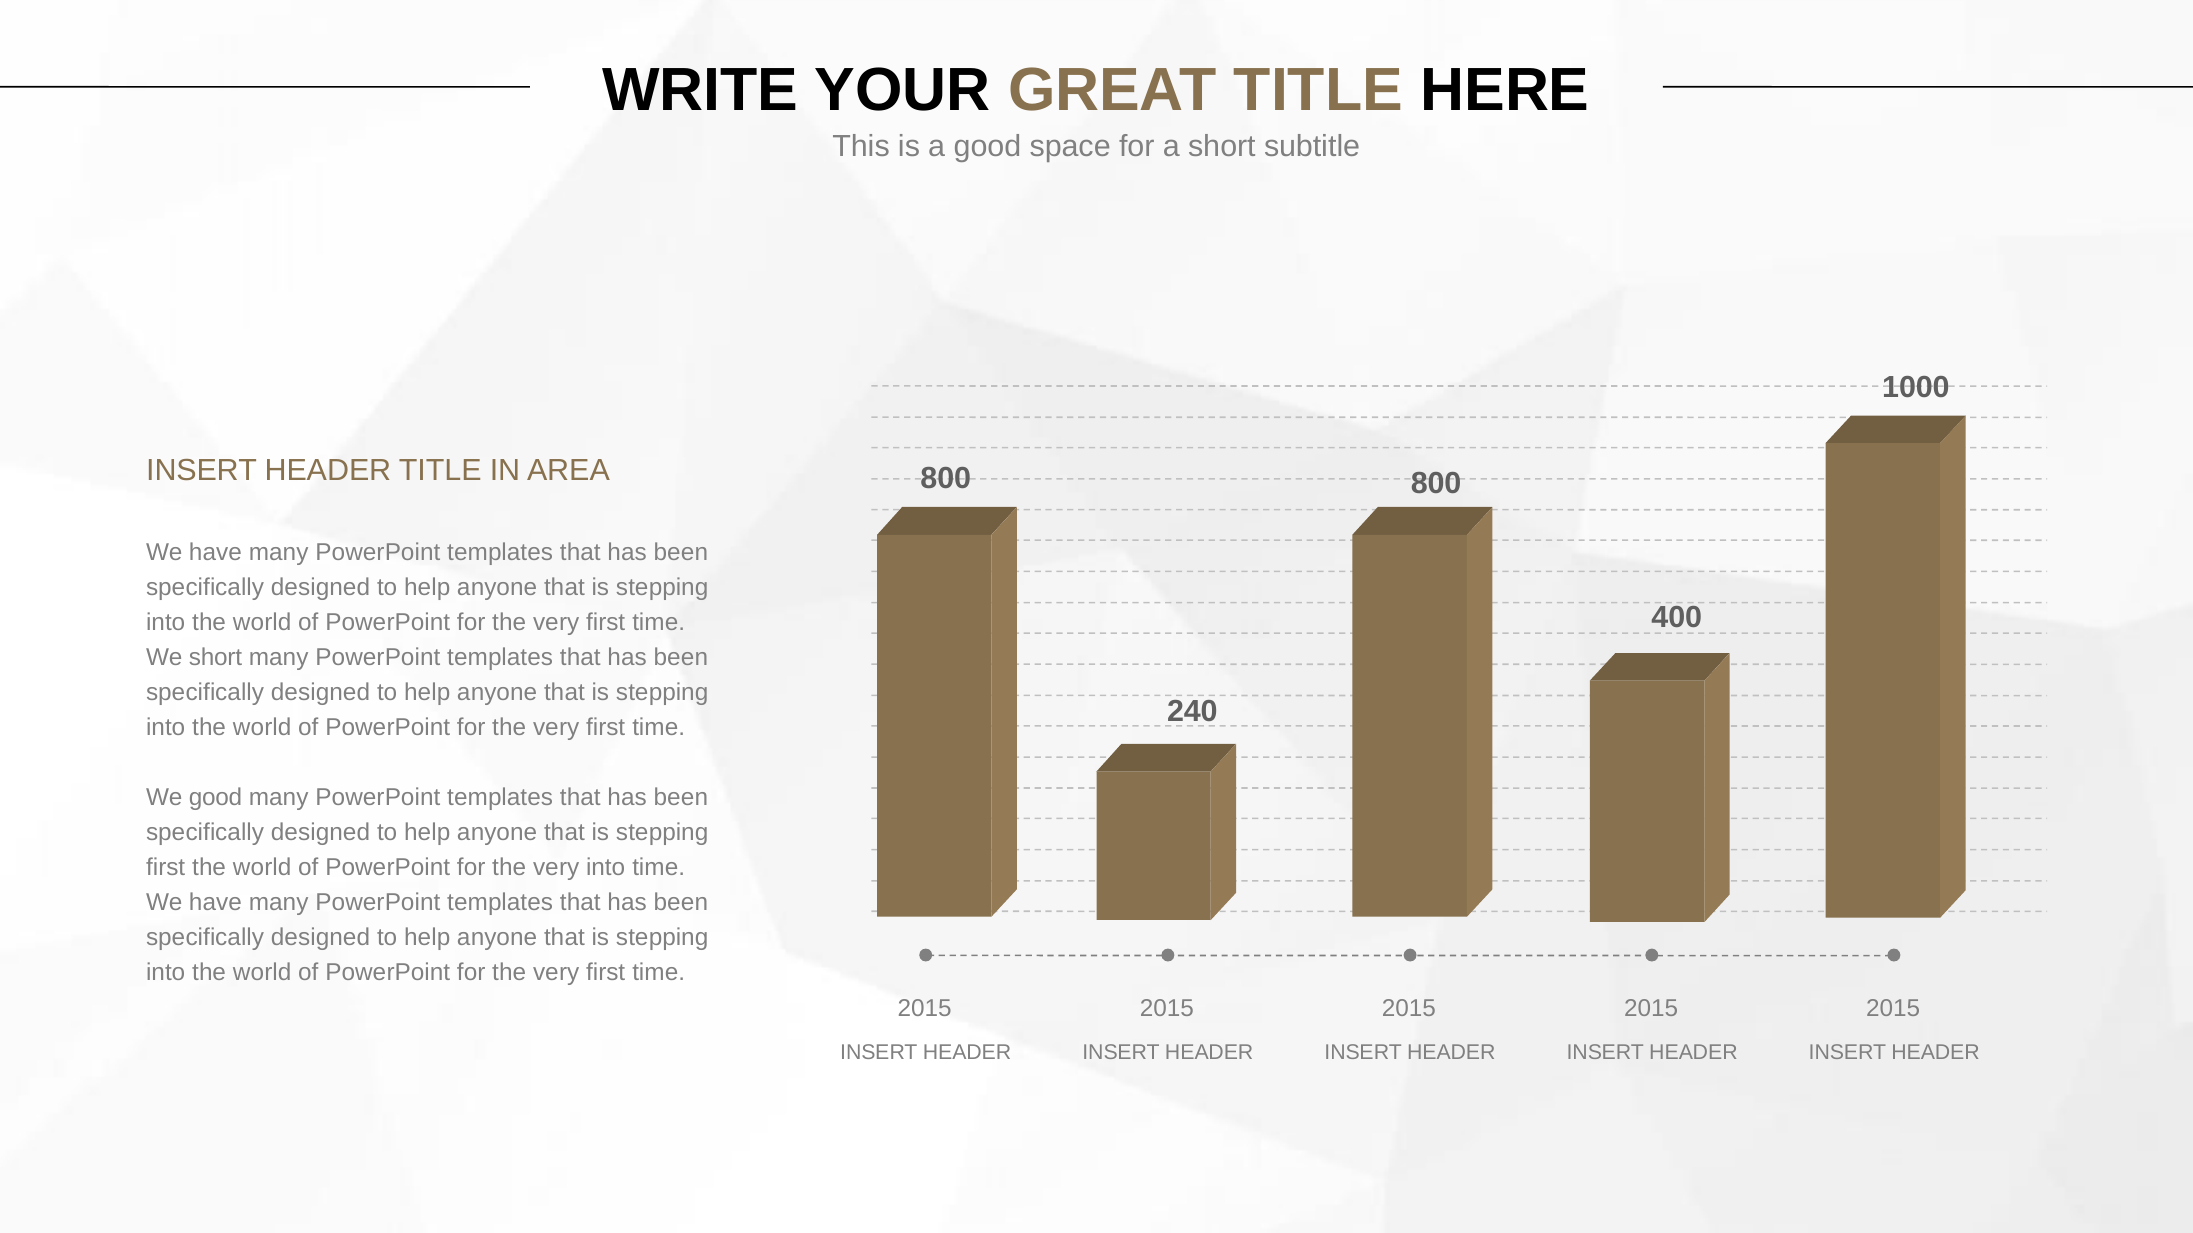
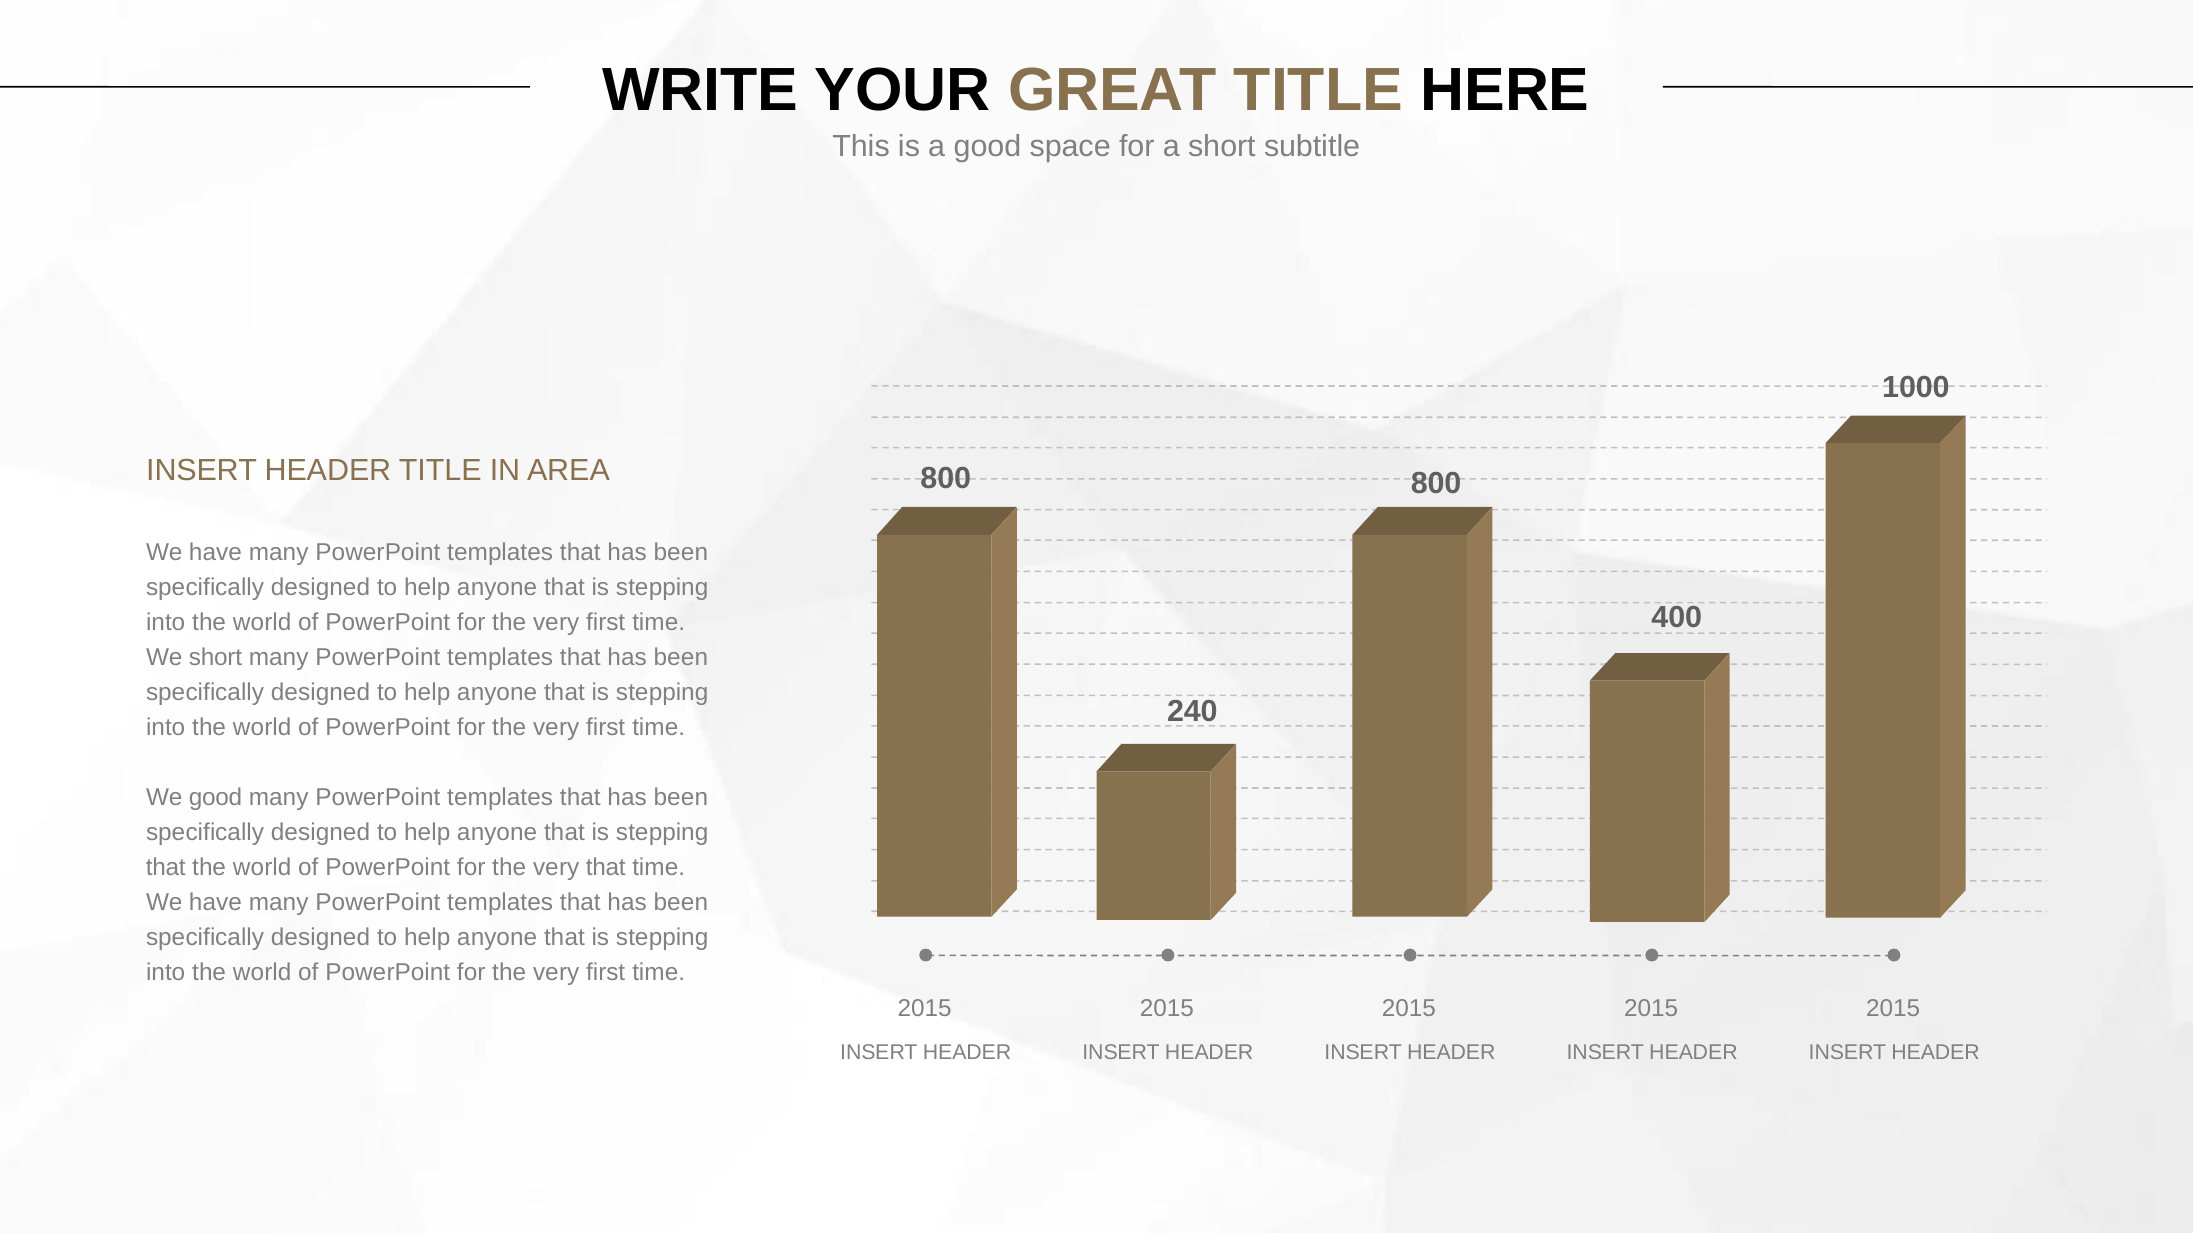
first: first -> that (166, 867)
very into: into -> that (606, 867)
